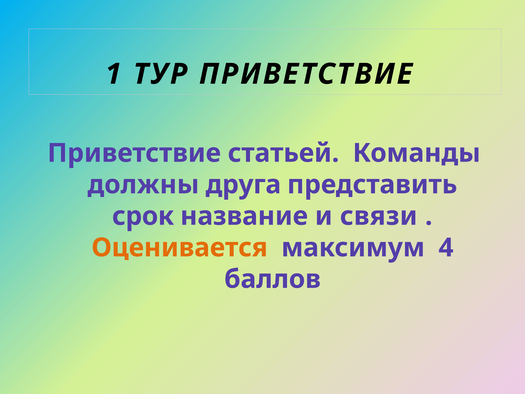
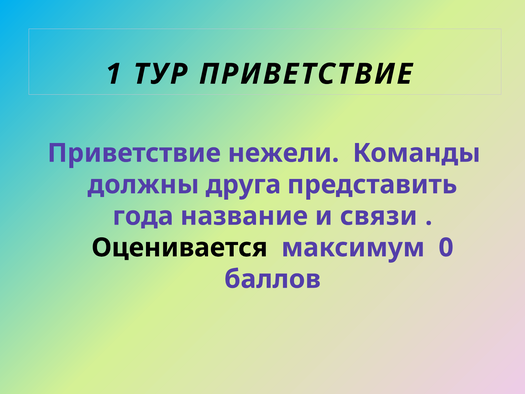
статьей: статьей -> нежели (283, 153)
срок: срок -> года (143, 216)
Оценивается colour: orange -> black (180, 248)
4: 4 -> 0 (446, 248)
